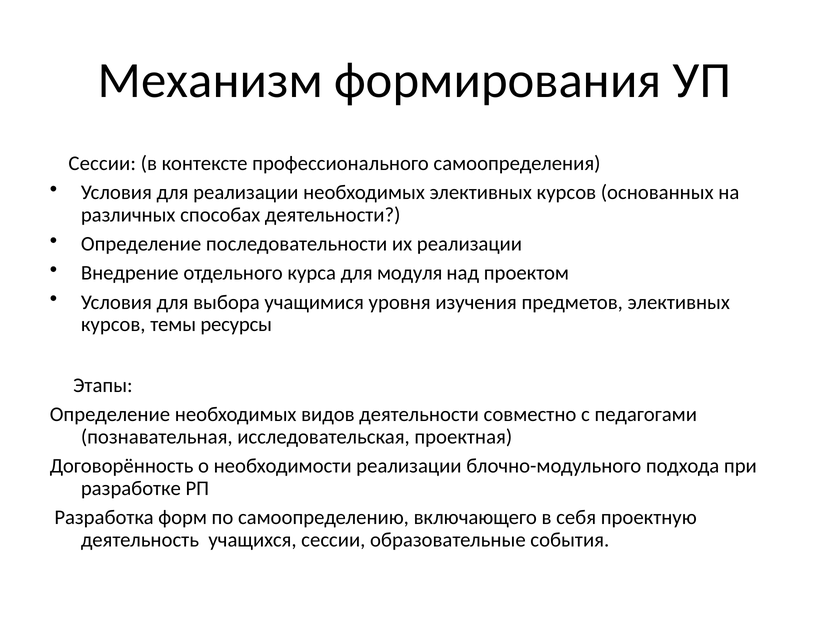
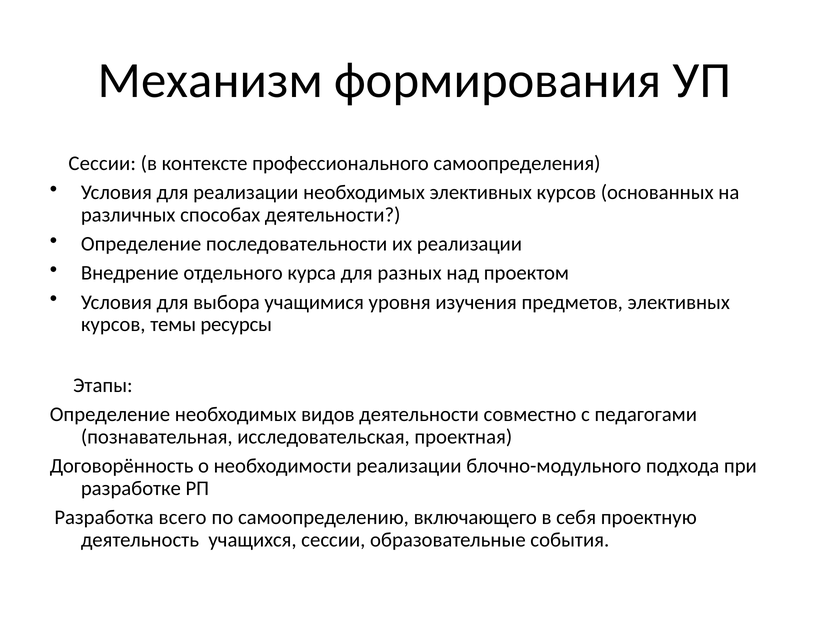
модуля: модуля -> разных (410, 273)
форм: форм -> всего (182, 517)
